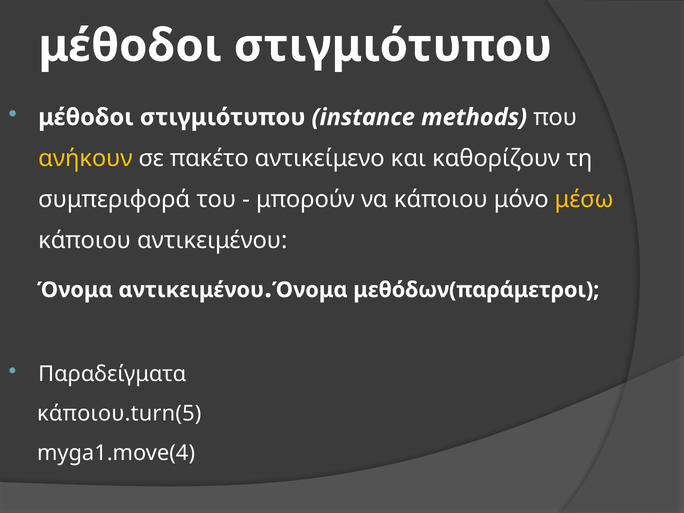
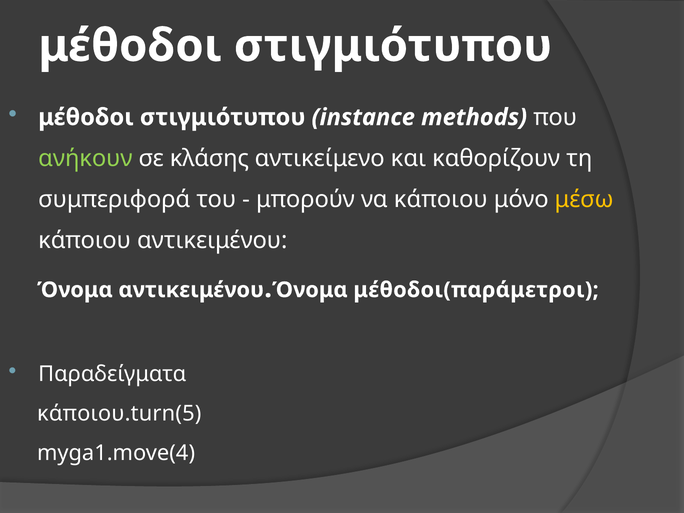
ανήκουν colour: yellow -> light green (85, 158)
πακέτο: πακέτο -> κλάσης (209, 158)
μεθόδων(παράμετροι: μεθόδων(παράμετροι -> μέθοδοι(παράμετροι (476, 290)
